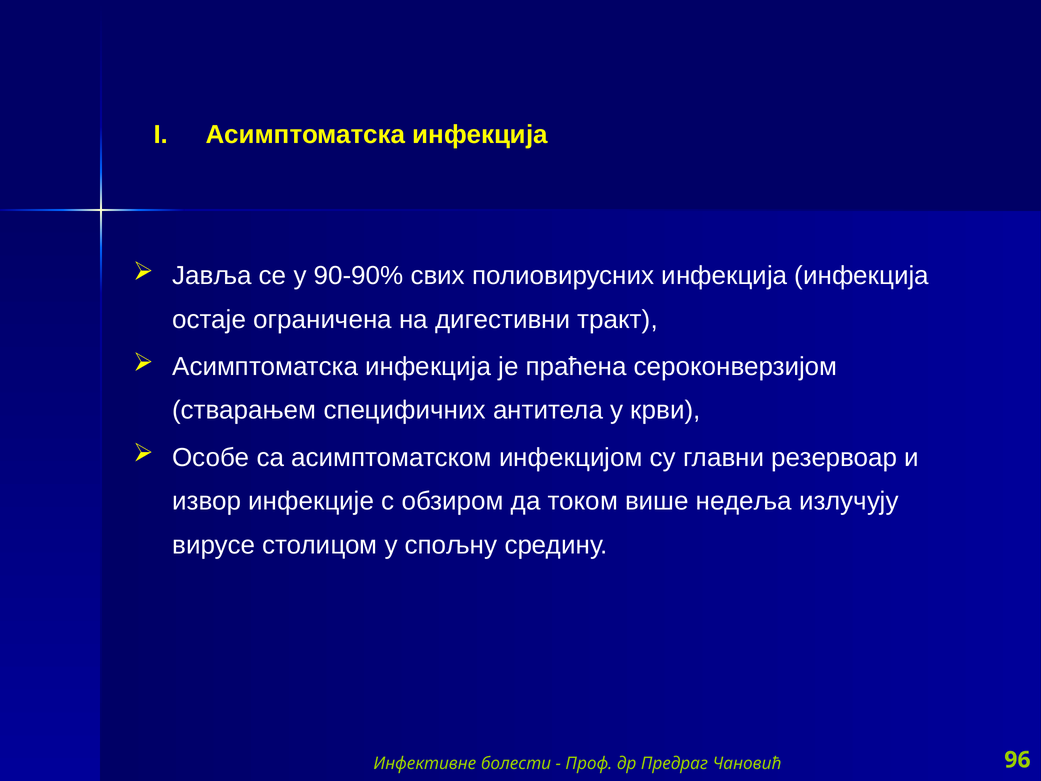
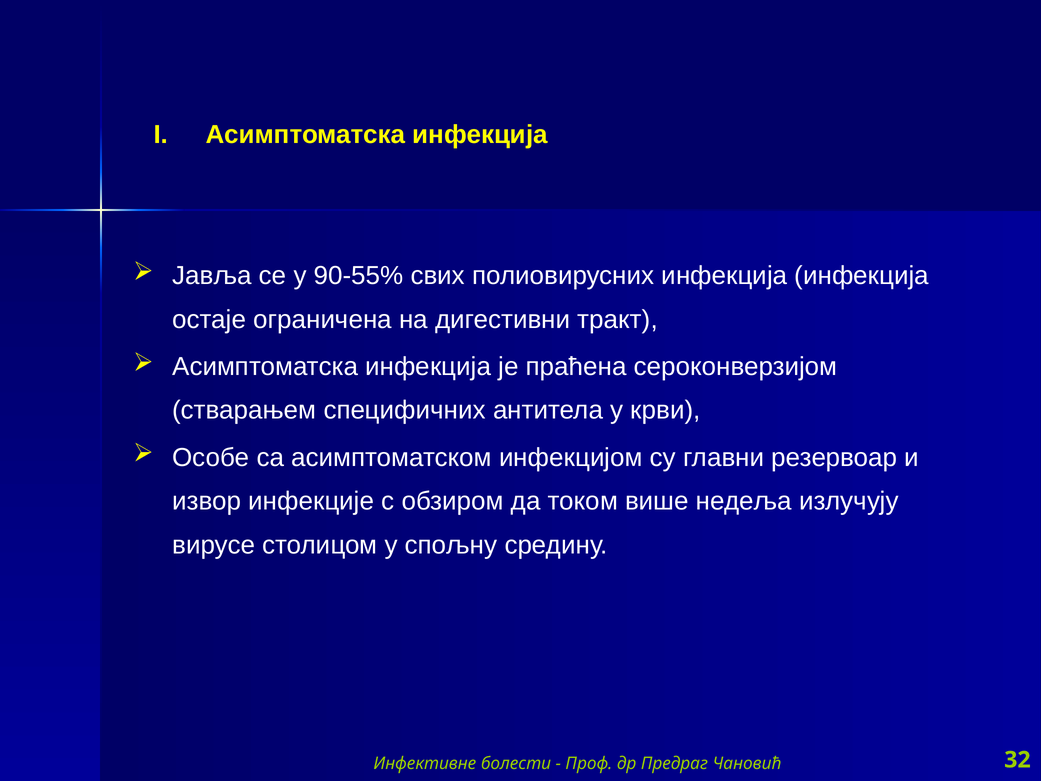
90-90%: 90-90% -> 90-55% (358, 276)
96: 96 -> 32 (1017, 760)
